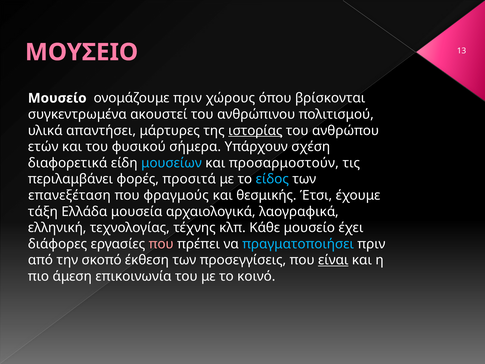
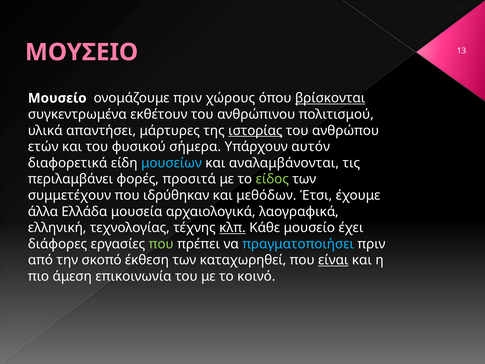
βρίσκονται underline: none -> present (330, 98)
ακουστεί: ακουστεί -> εκθέτουν (159, 114)
σχέση: σχέση -> αυτόν (311, 147)
προσαρμοστούν: προσαρμοστούν -> αναλαμβάνονται (284, 163)
είδος colour: light blue -> light green (272, 179)
επανεξέταση: επανεξέταση -> συμμετέχουν (70, 195)
φραγμούς: φραγμούς -> ιδρύθηκαν (176, 195)
θεσμικής: θεσμικής -> μεθόδων (266, 195)
τάξη: τάξη -> άλλα (43, 211)
κλπ underline: none -> present (232, 228)
που colour: pink -> light green (161, 244)
προσεγγίσεις: προσεγγίσεις -> καταχωρηθεί (243, 260)
